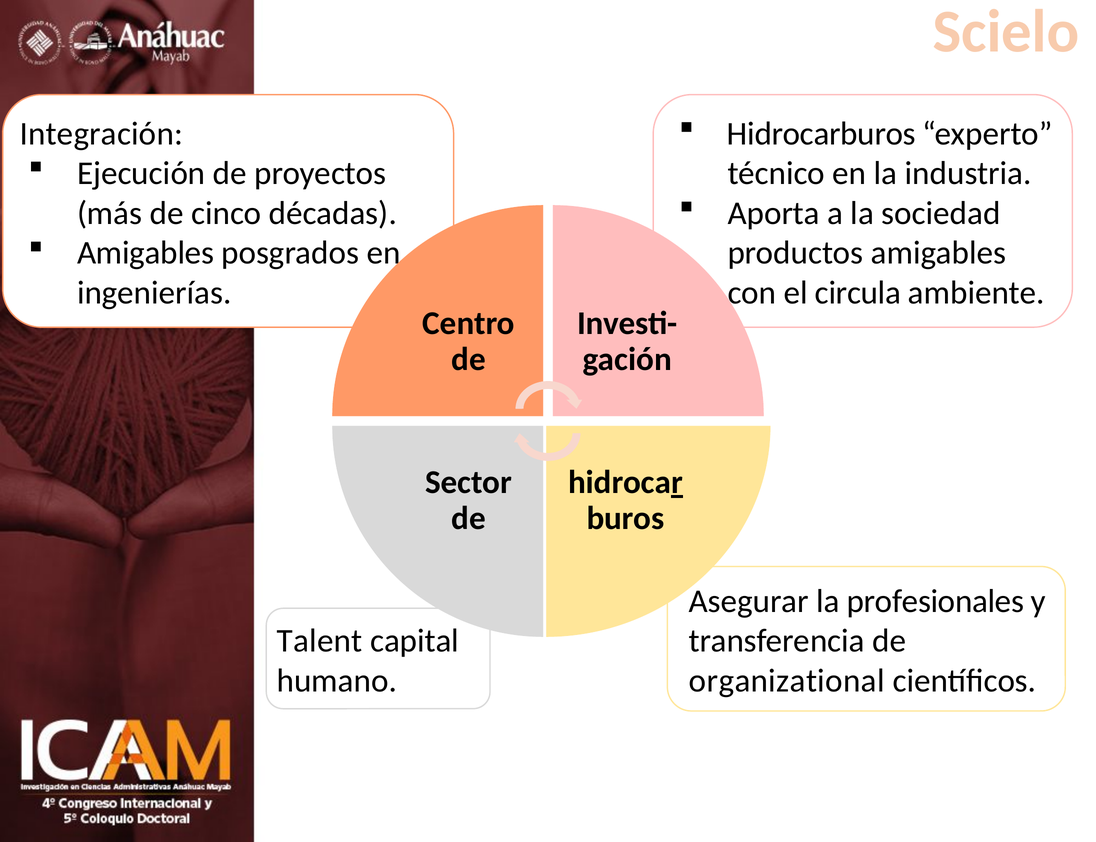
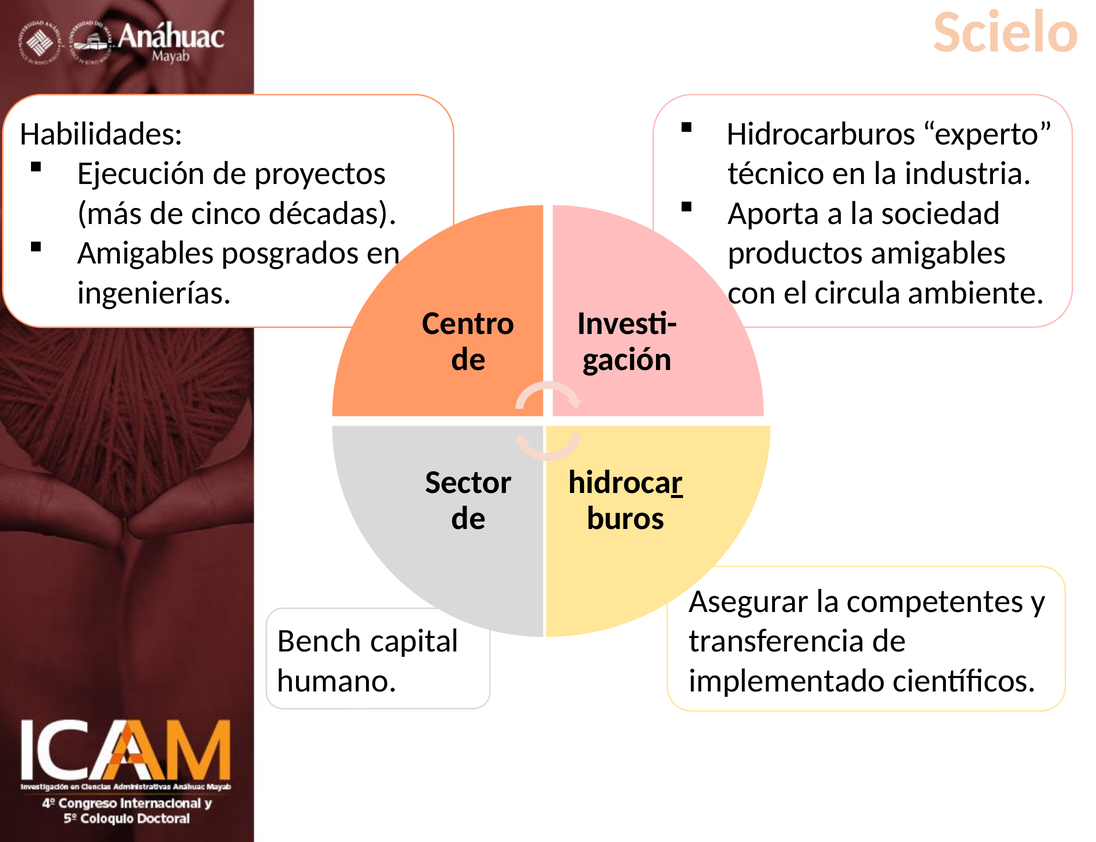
Integración: Integración -> Habilidades (101, 134)
profesionales: profesionales -> competentes (935, 601)
Talent: Talent -> Bench (320, 641)
organizational: organizational -> implementado (787, 680)
